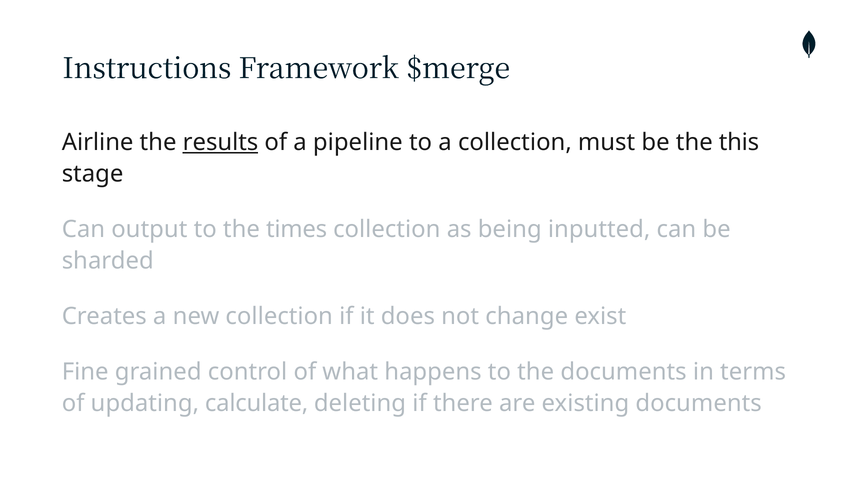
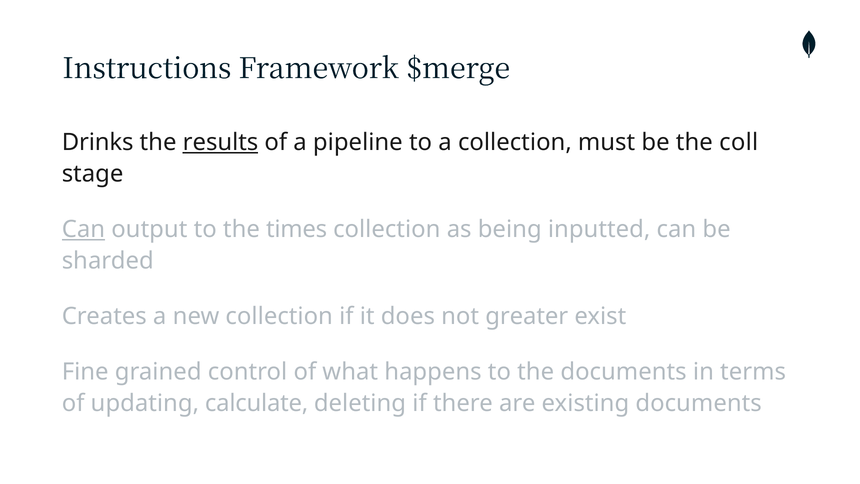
Airline: Airline -> Drinks (98, 142)
this: this -> coll (739, 142)
Can underline: none -> present (83, 229)
change: change -> greater (527, 316)
